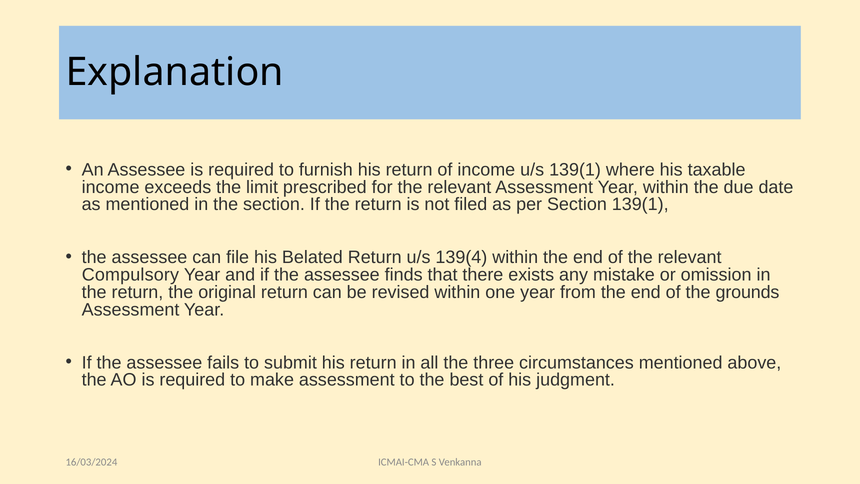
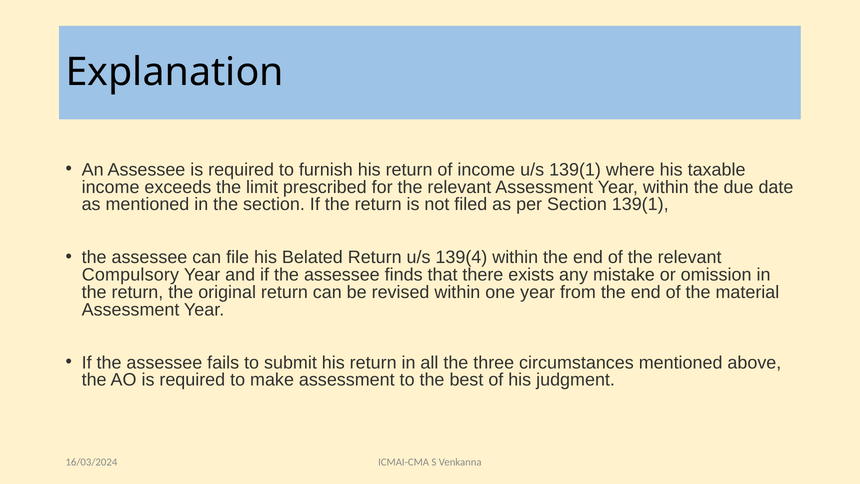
grounds: grounds -> material (747, 292)
